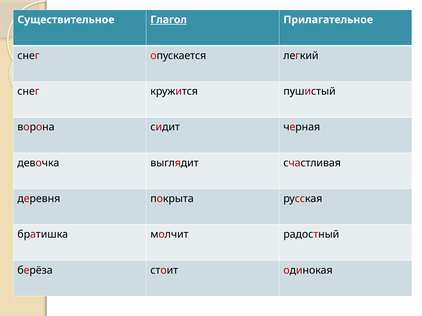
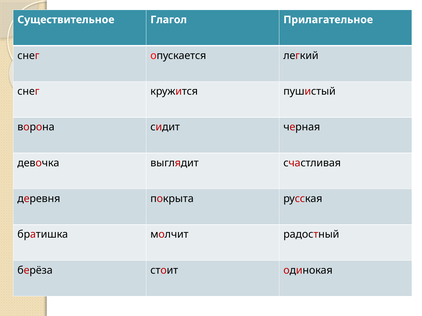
Глагол underline: present -> none (169, 20)
